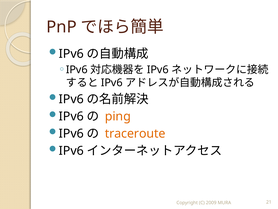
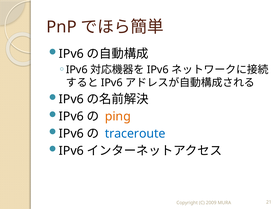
traceroute colour: orange -> blue (135, 133)
